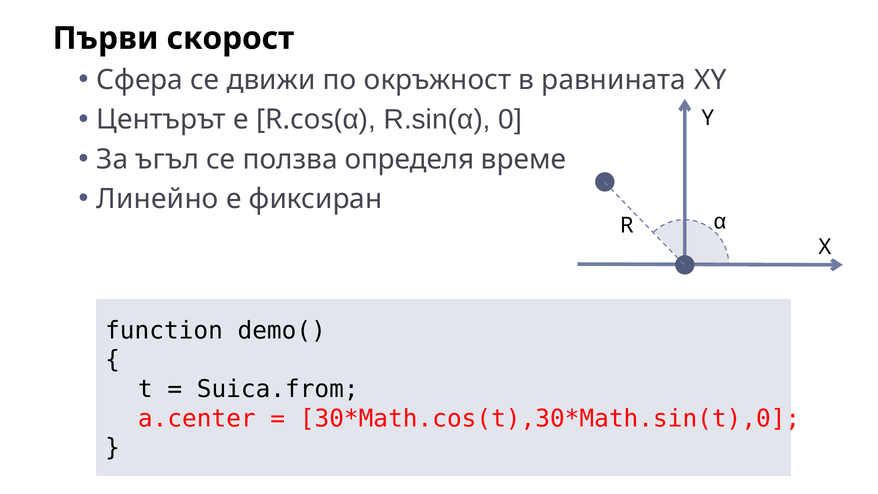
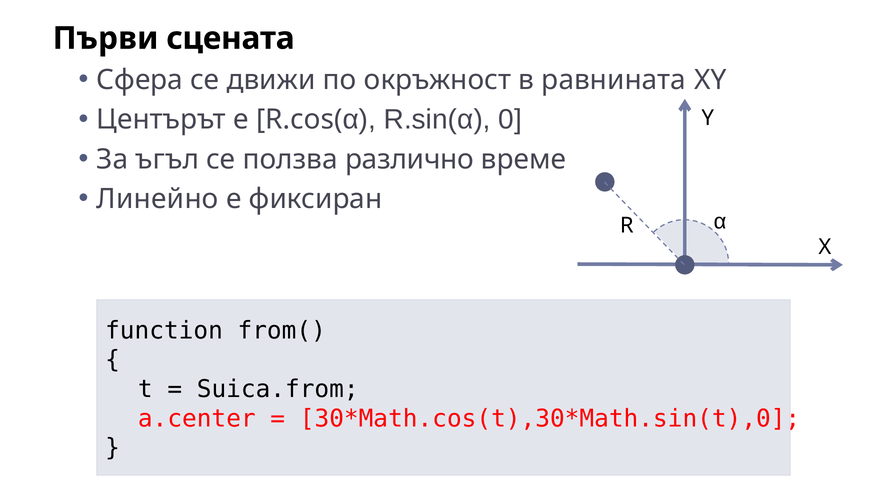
скорост: скорост -> сцената (230, 38)
определя: определя -> различно (410, 159)
demo(: demo( -> from( (282, 331)
